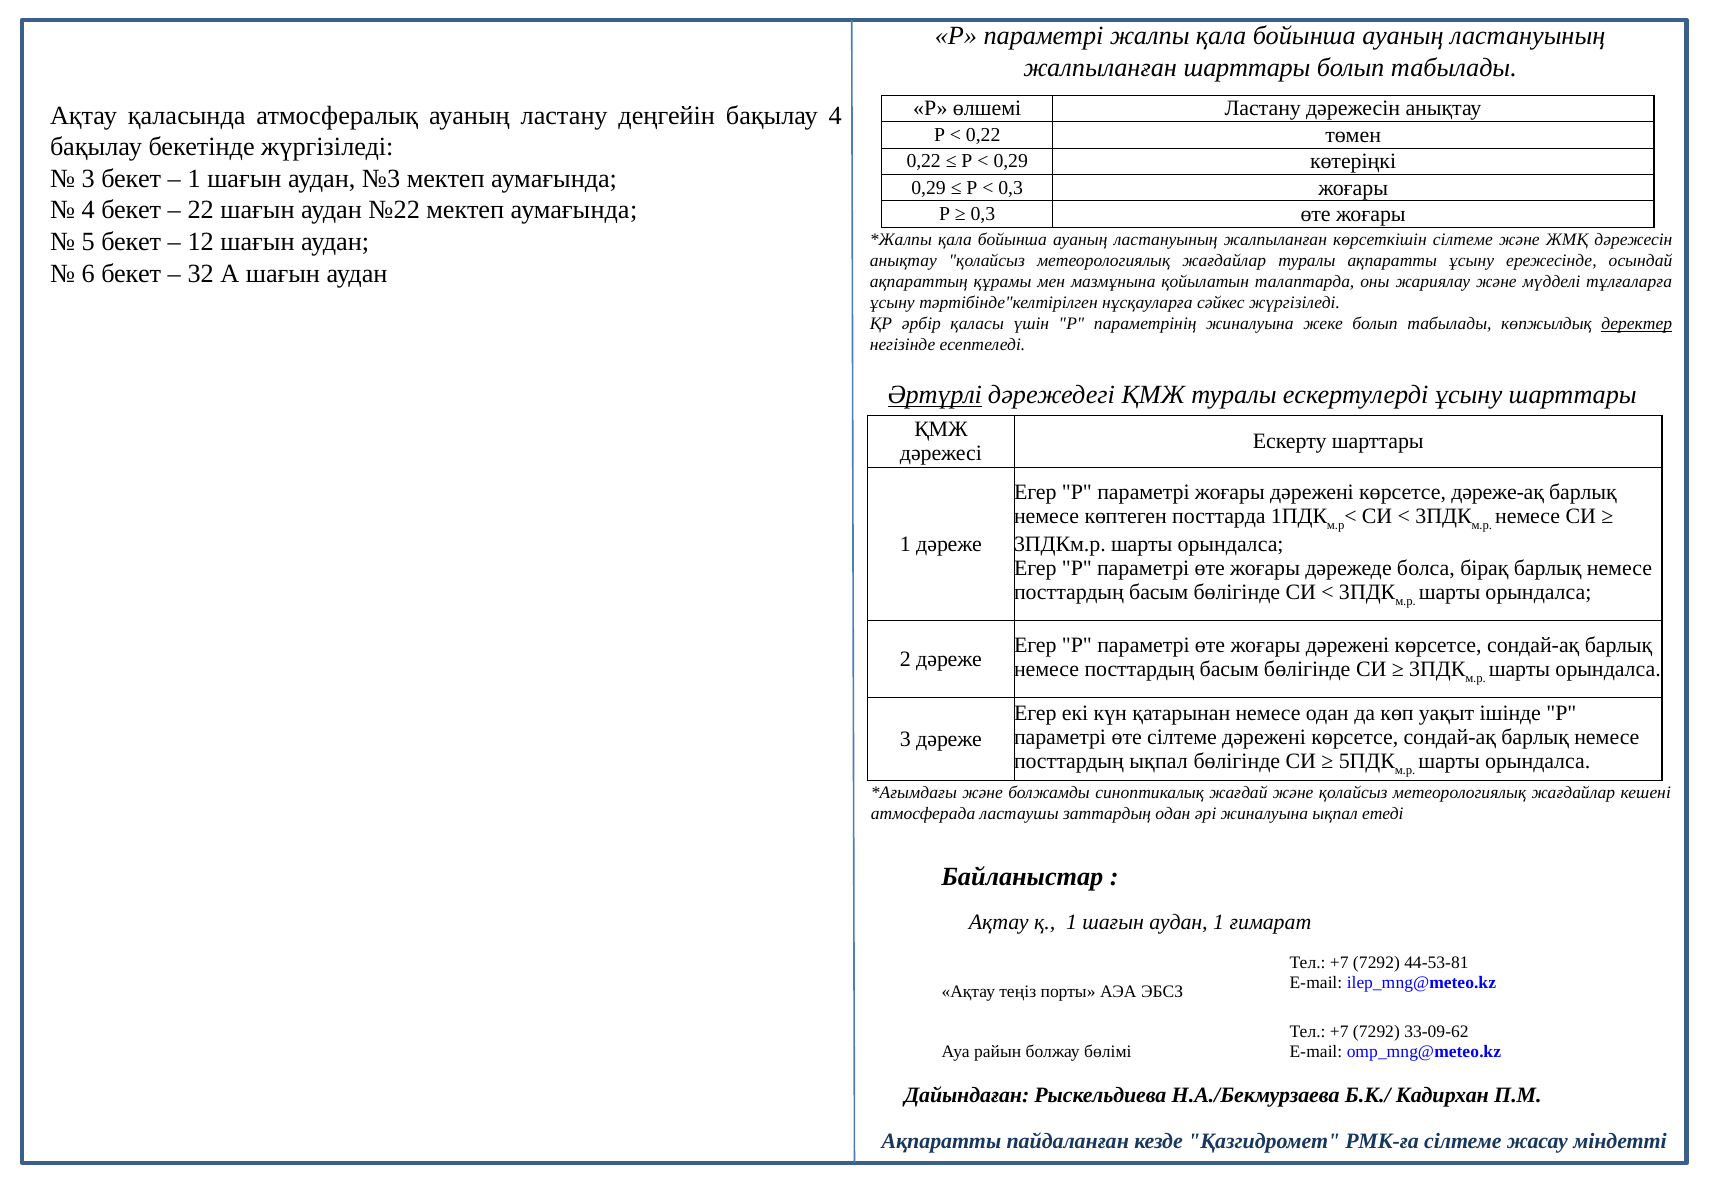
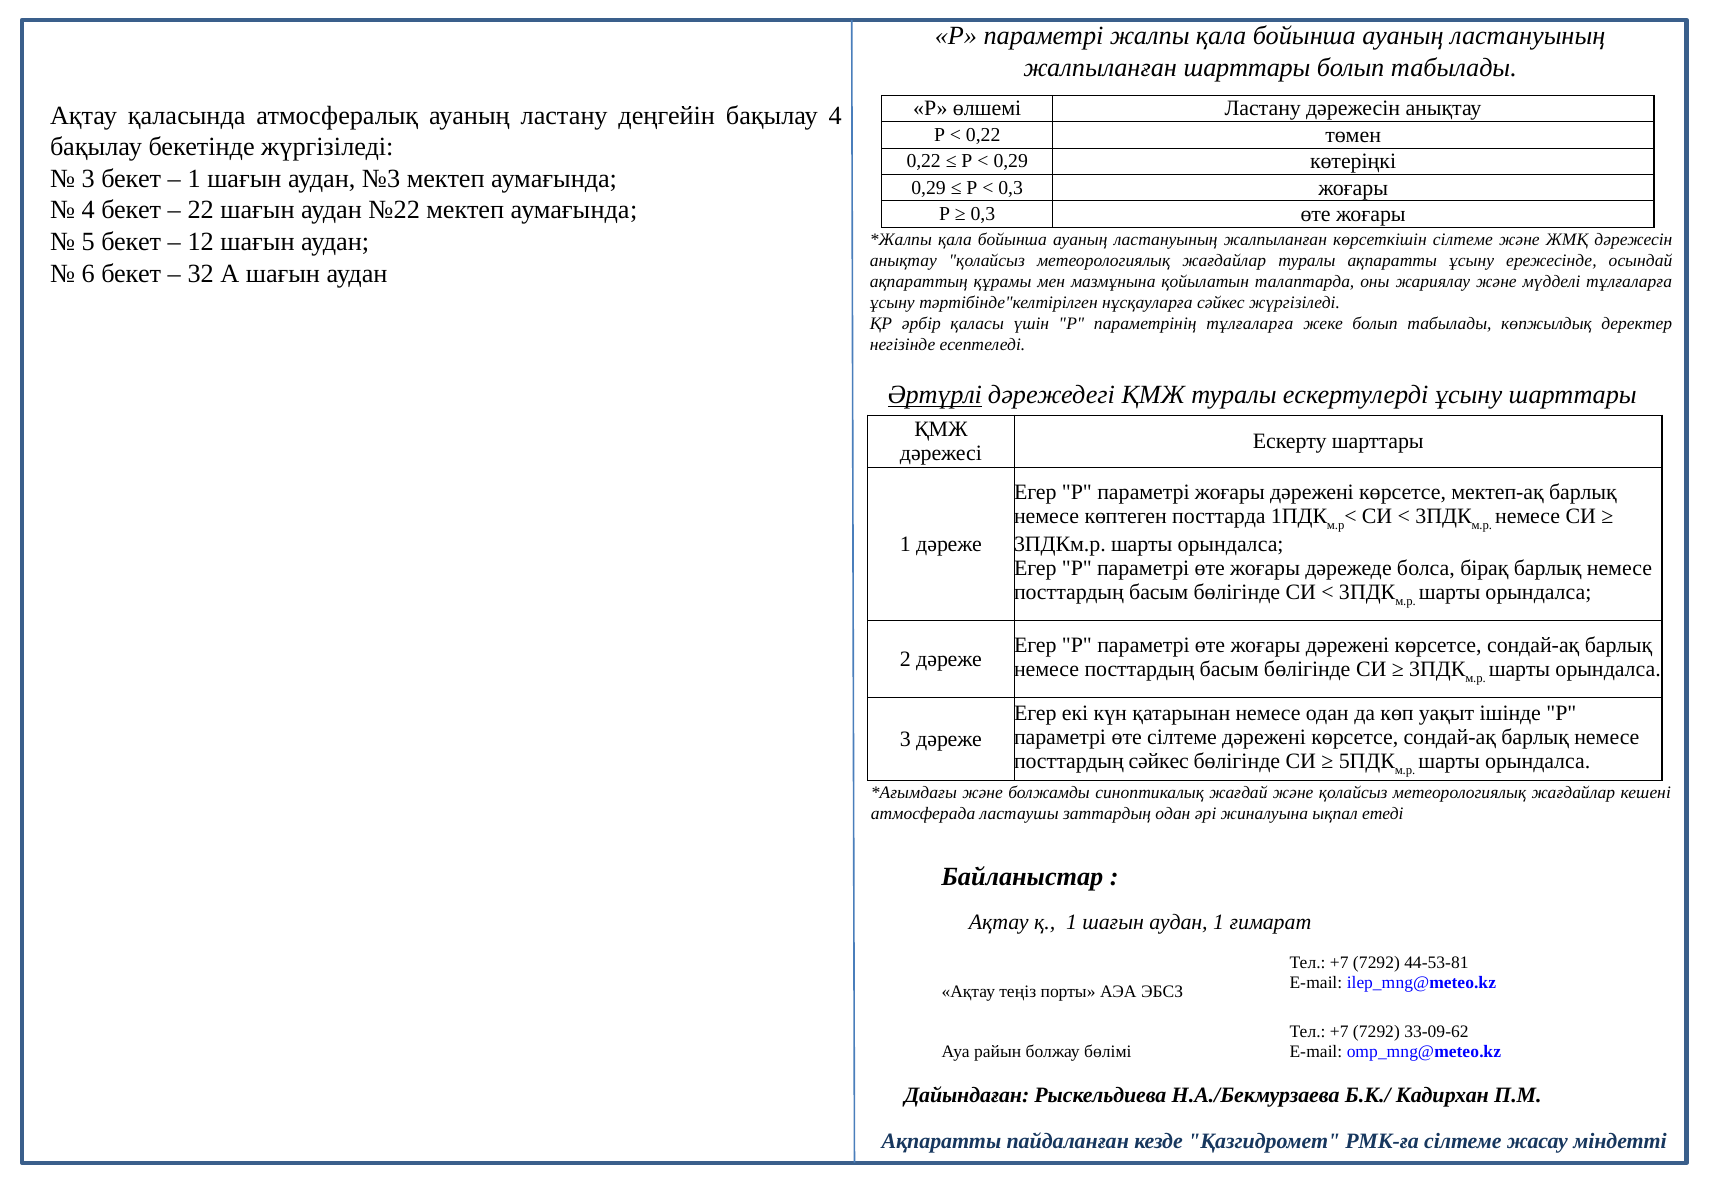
параметрінің жиналуына: жиналуына -> тұлғаларға (1250, 324)
деректер underline: present -> none (1637, 324)
дәреже-ақ: дәреже-ақ -> мектеп-ақ (1498, 493)
посттардың ықпал: ықпал -> сәйкес (1159, 761)
